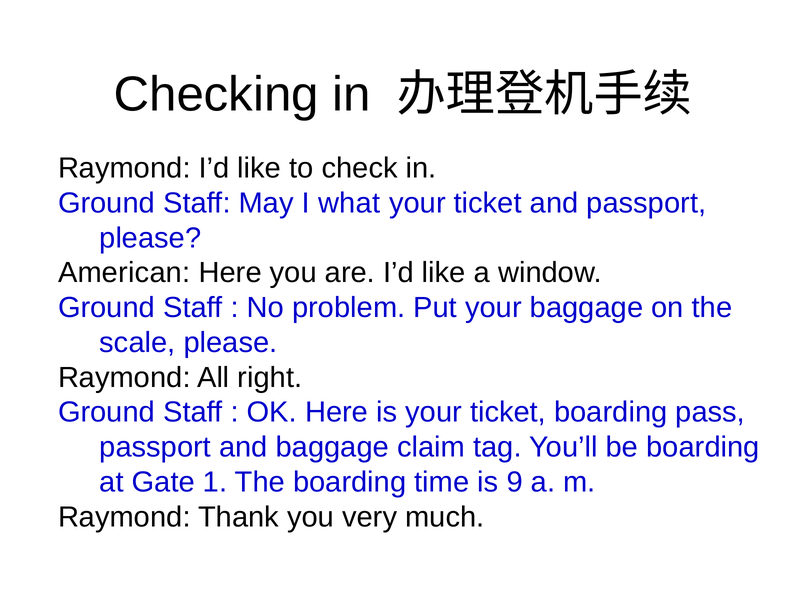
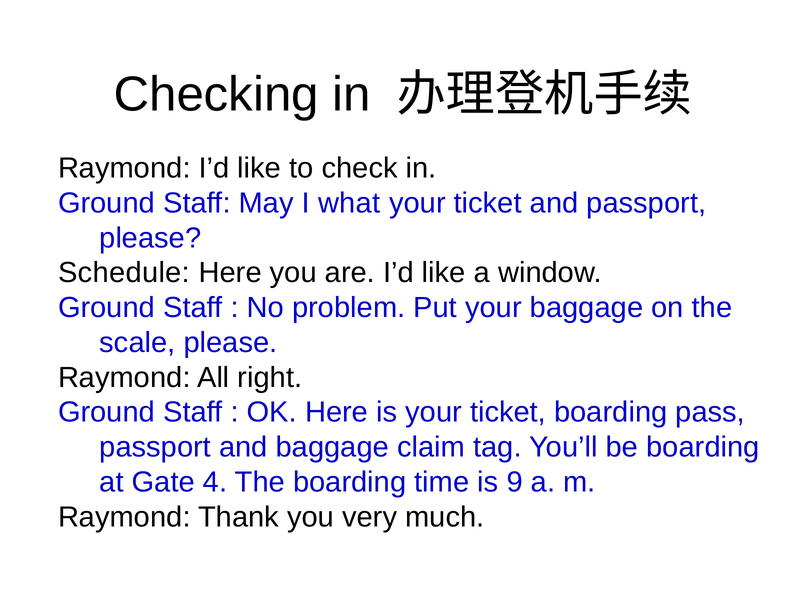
American: American -> Schedule (124, 273)
1: 1 -> 4 (215, 483)
